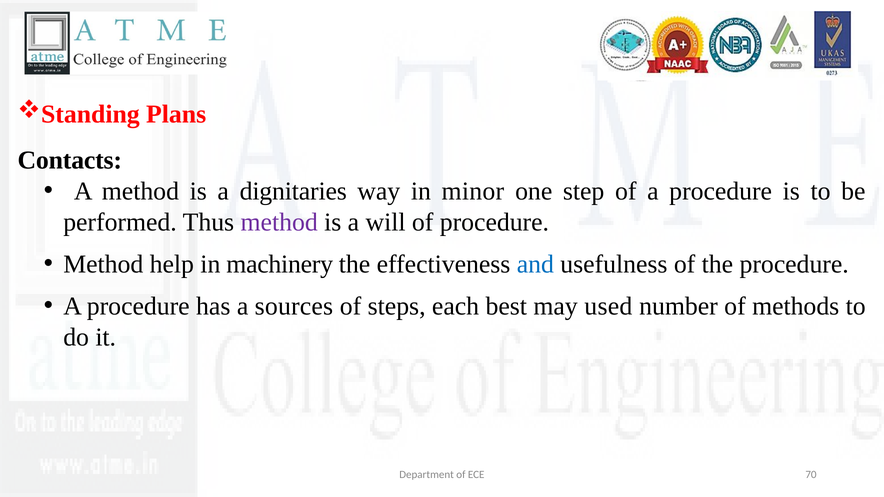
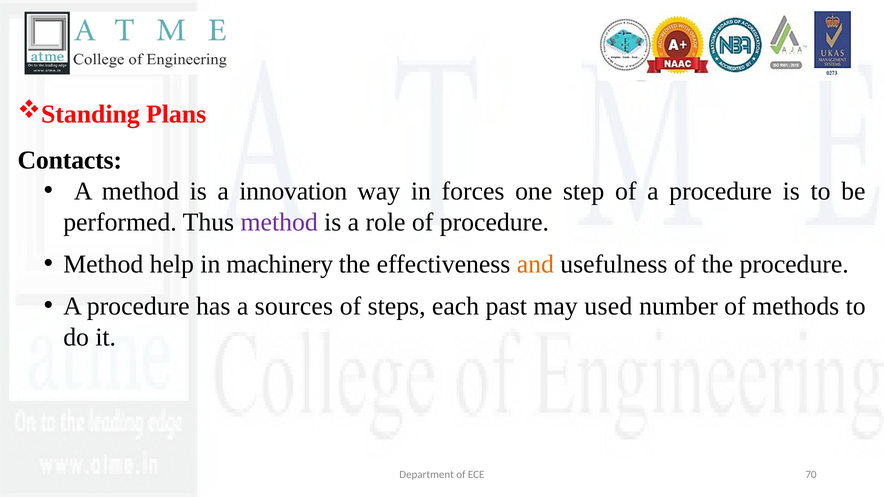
dignitaries: dignitaries -> innovation (293, 191)
minor: minor -> forces (473, 191)
will: will -> role (386, 222)
and colour: blue -> orange (535, 264)
best: best -> past (506, 306)
